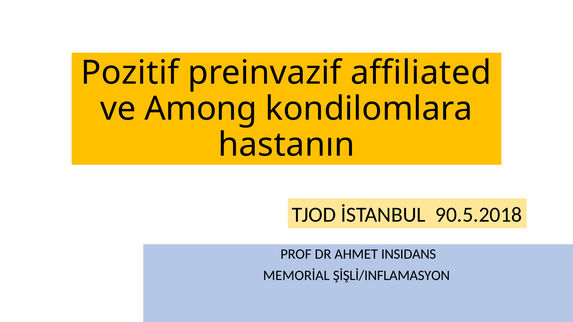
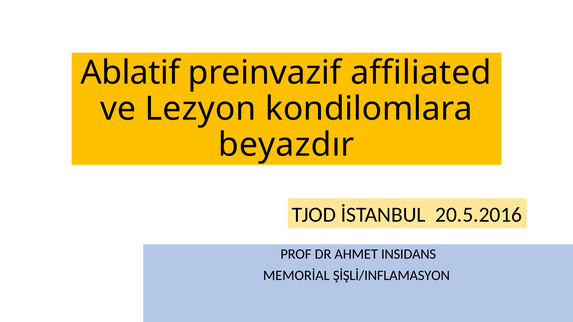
Pozitif: Pozitif -> Ablatif (130, 73)
Among: Among -> Lezyon (201, 109)
hastanın: hastanın -> beyazdır (286, 145)
90.5.2018: 90.5.2018 -> 20.5.2016 (479, 215)
